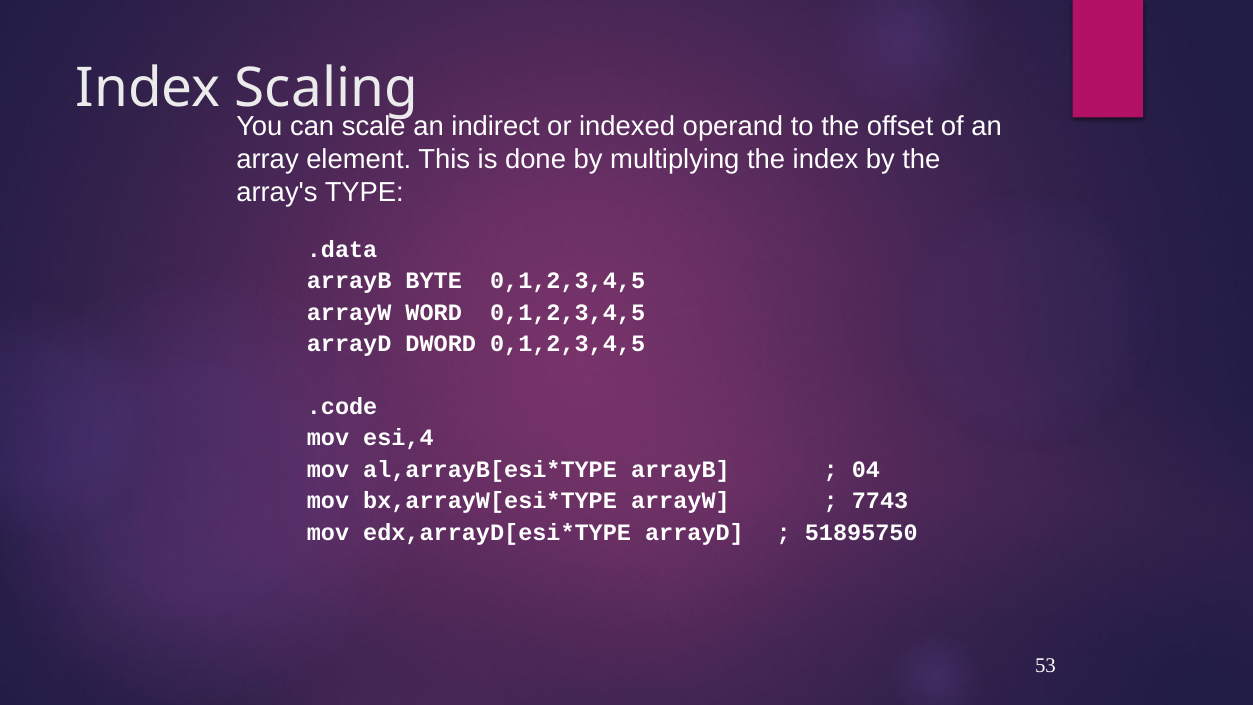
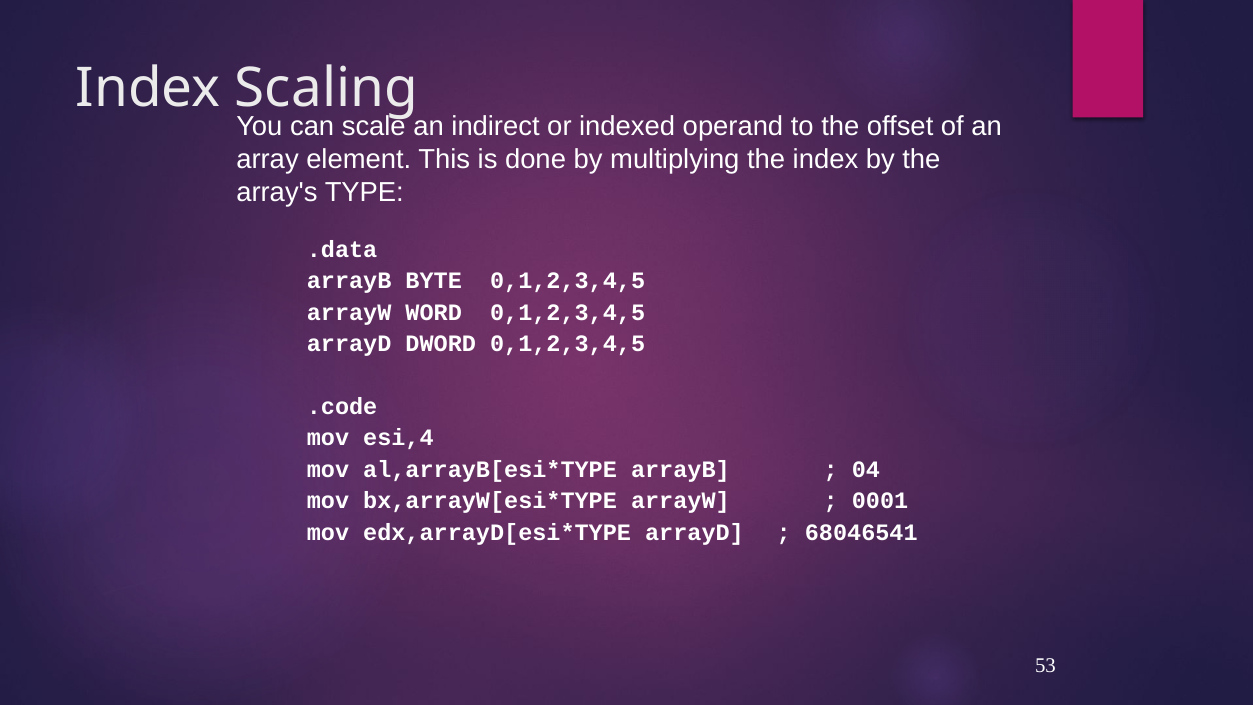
7743: 7743 -> 0001 (880, 501)
51895750: 51895750 -> 68046541 (861, 533)
